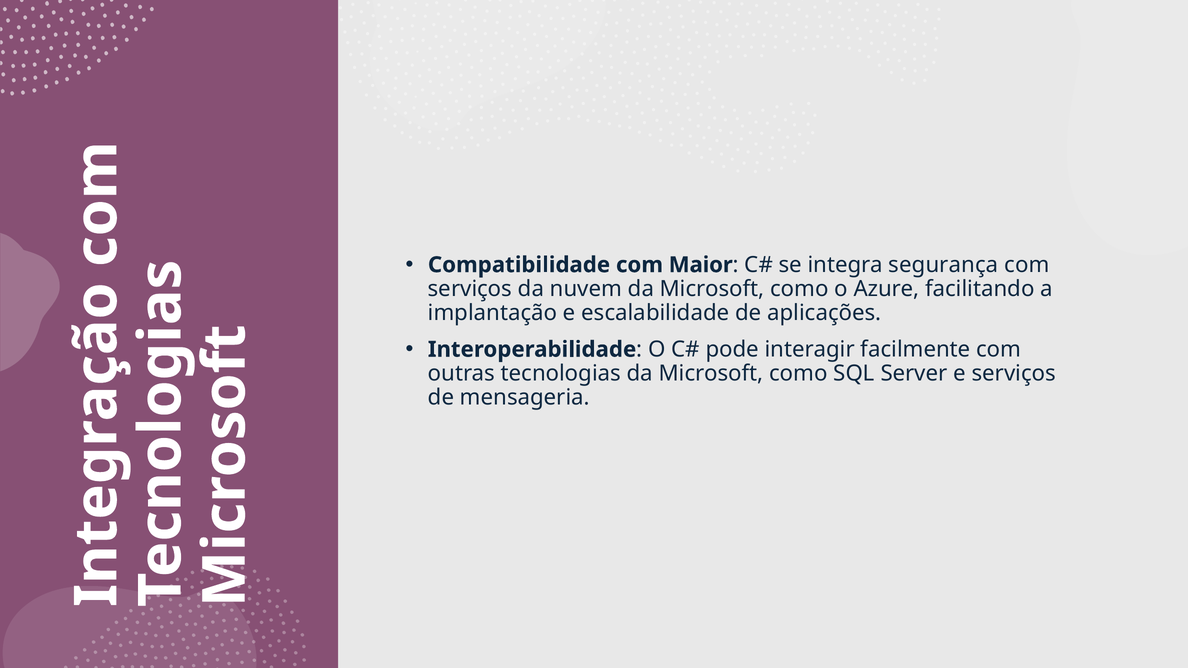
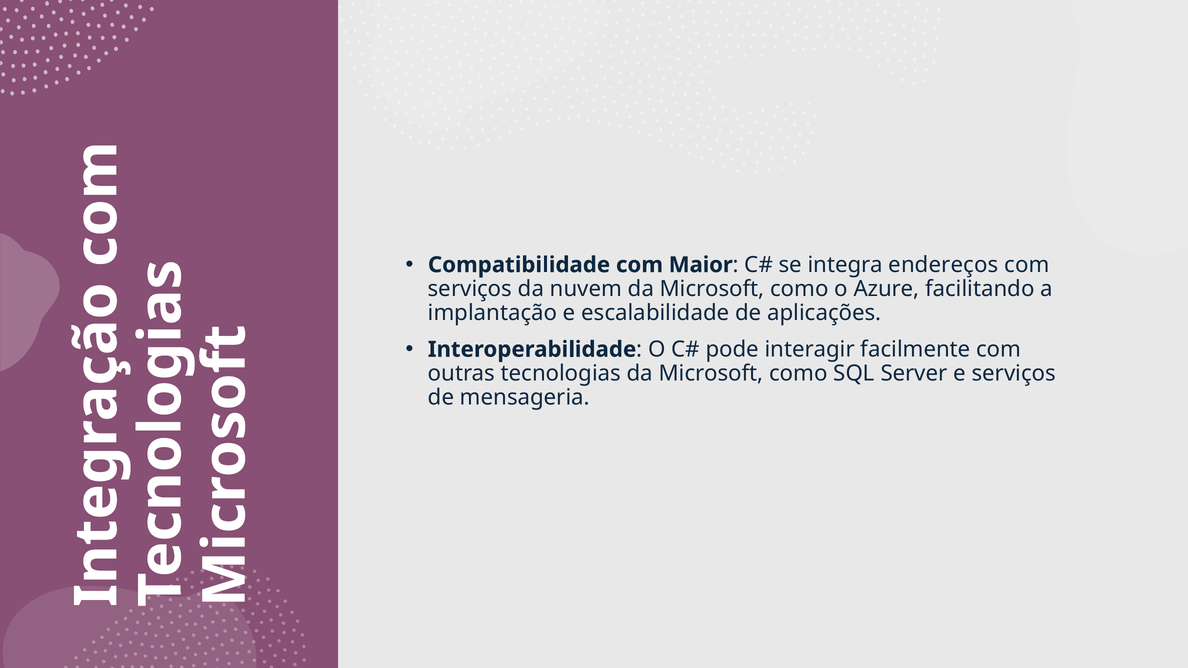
segurança: segurança -> endereços (943, 265)
